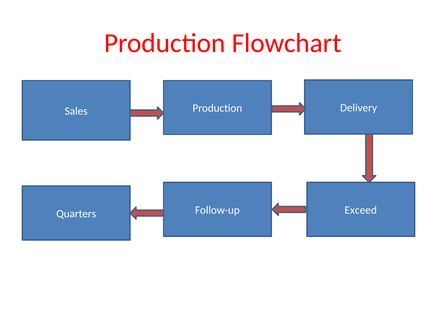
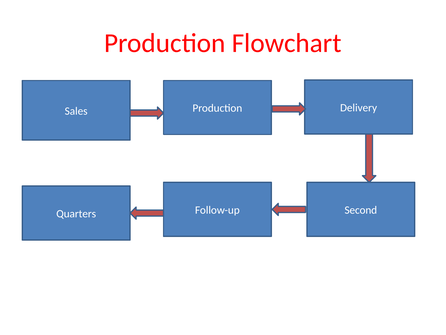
Exceed: Exceed -> Second (361, 210)
